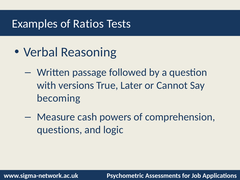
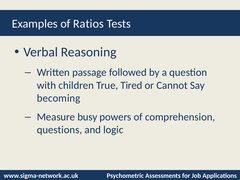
versions: versions -> children (76, 85)
Later: Later -> Tired (131, 85)
cash: cash -> busy (87, 117)
